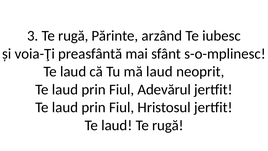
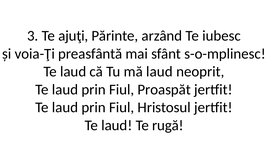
3 Te rugă: rugă -> ajuţi (73, 36)
Adevărul: Adevărul -> Proaspăt (164, 89)
